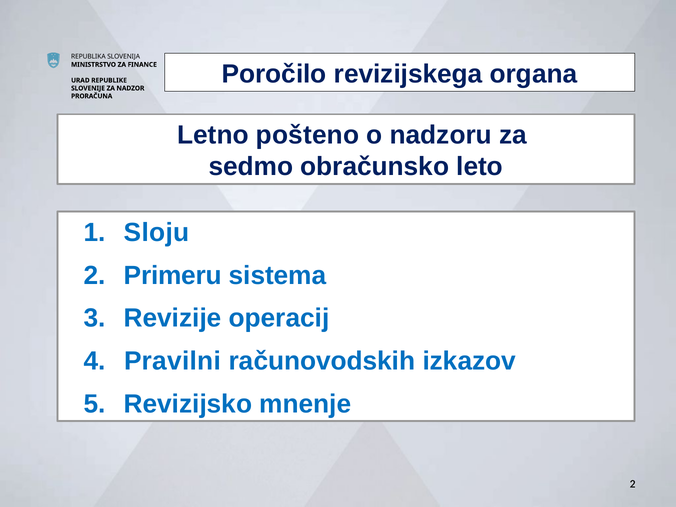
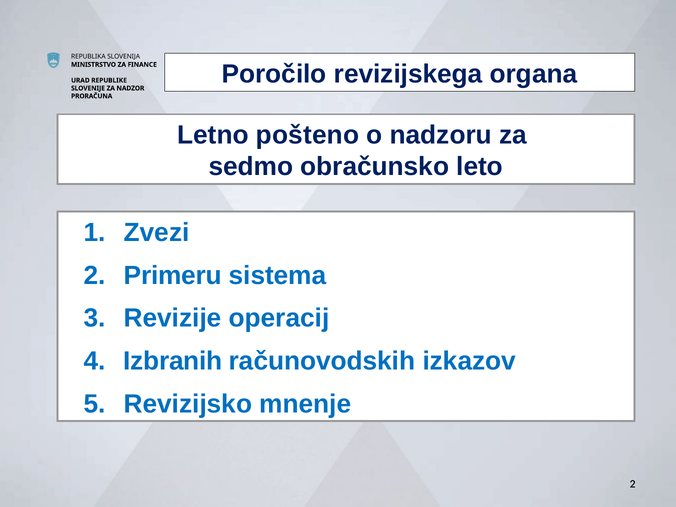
Sloju: Sloju -> Zvezi (157, 233)
Pravilni: Pravilni -> Izbranih (173, 361)
